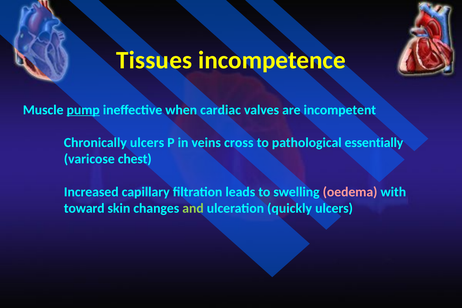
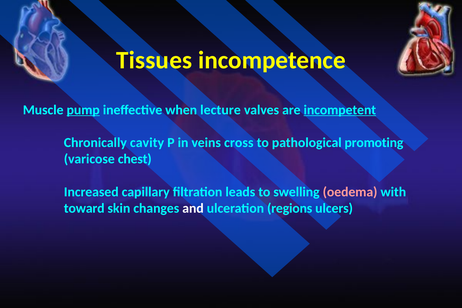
cardiac: cardiac -> lecture (220, 110)
incompetent underline: none -> present (340, 110)
Chronically ulcers: ulcers -> cavity (147, 143)
essentially: essentially -> promoting (374, 143)
and colour: light green -> white (193, 208)
quickly: quickly -> regions (290, 208)
